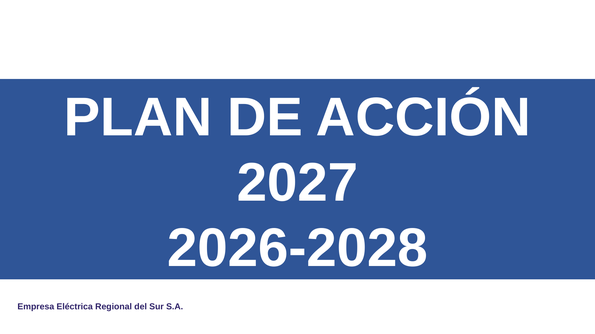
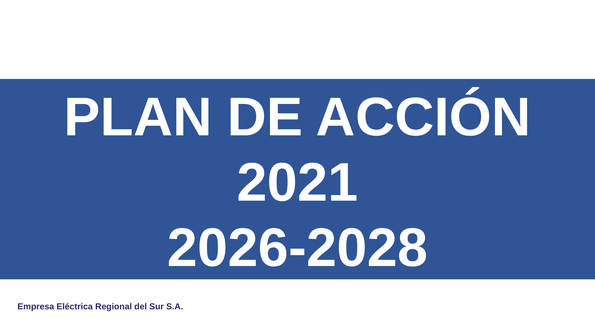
2027: 2027 -> 2021 (297, 183)
